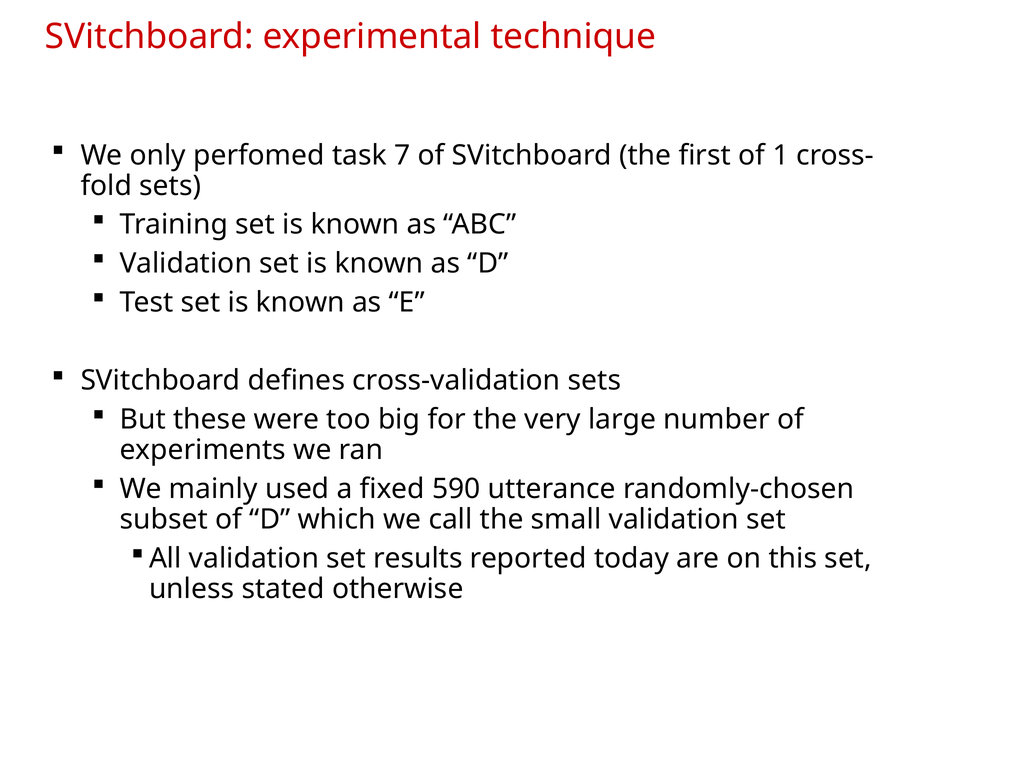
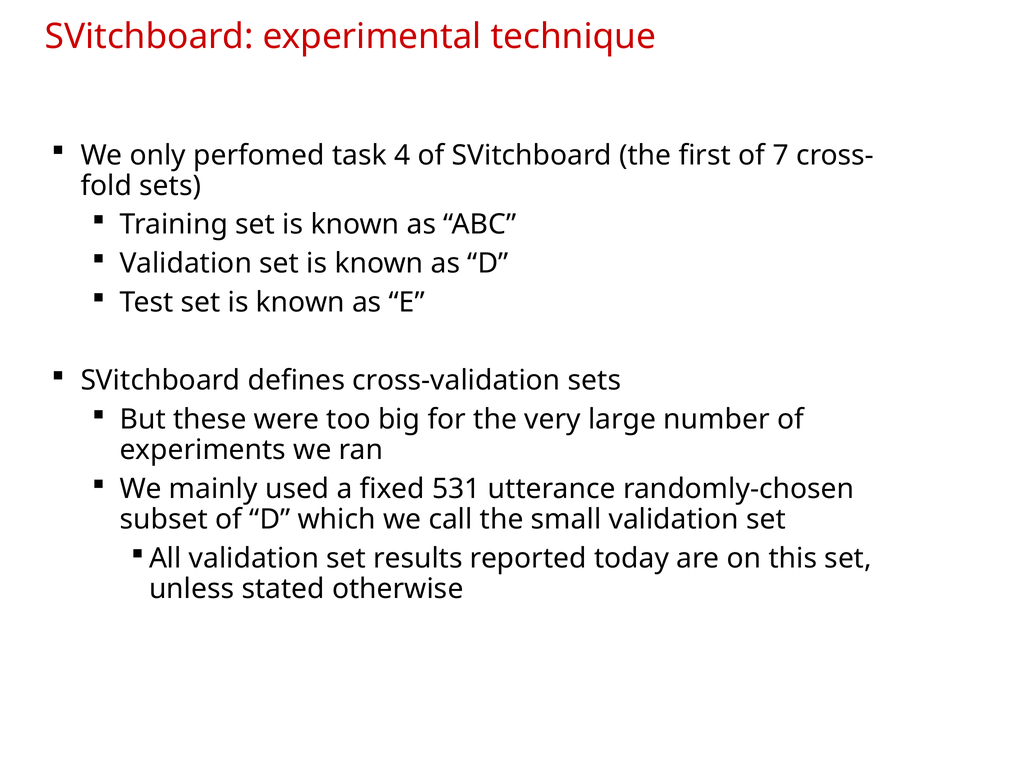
7: 7 -> 4 (402, 155)
1: 1 -> 7 (781, 155)
590: 590 -> 531 (456, 489)
